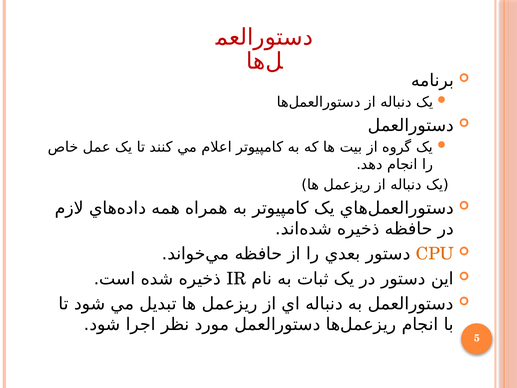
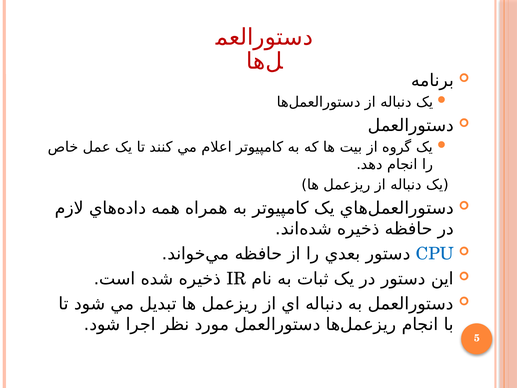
CPU colour: orange -> blue (435, 254)
